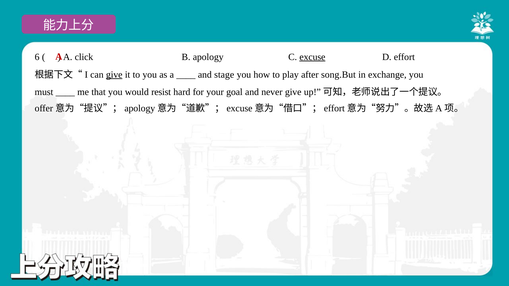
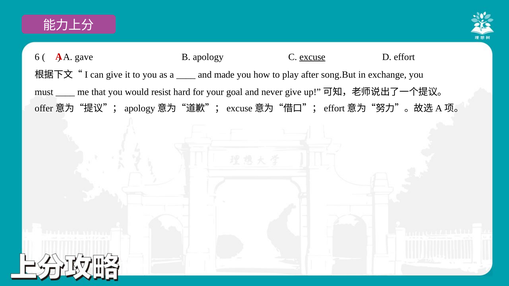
click: click -> gave (84, 57)
give underline: present -> none (114, 75)
stage: stage -> made (224, 75)
